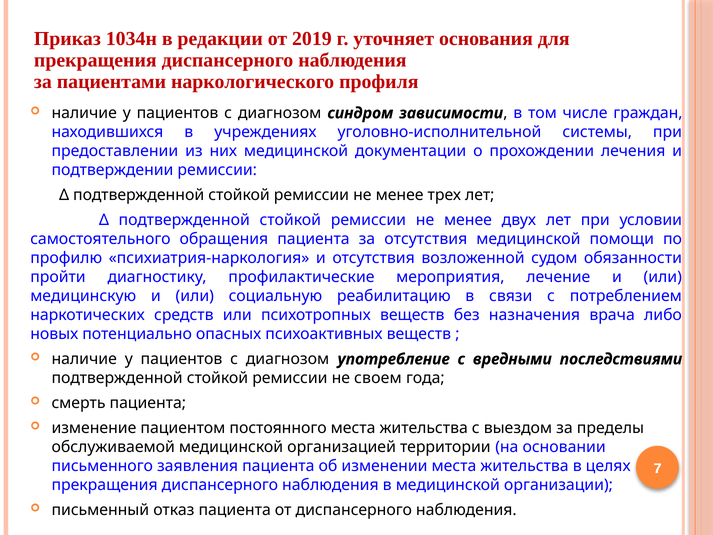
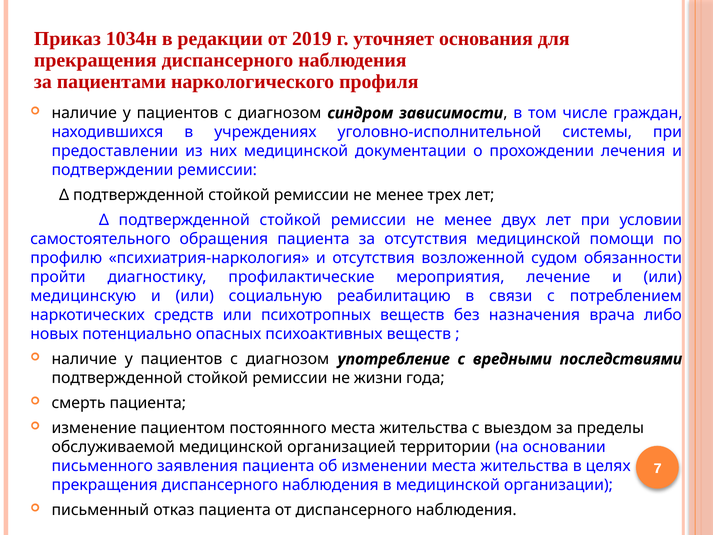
своем: своем -> жизни (378, 378)
